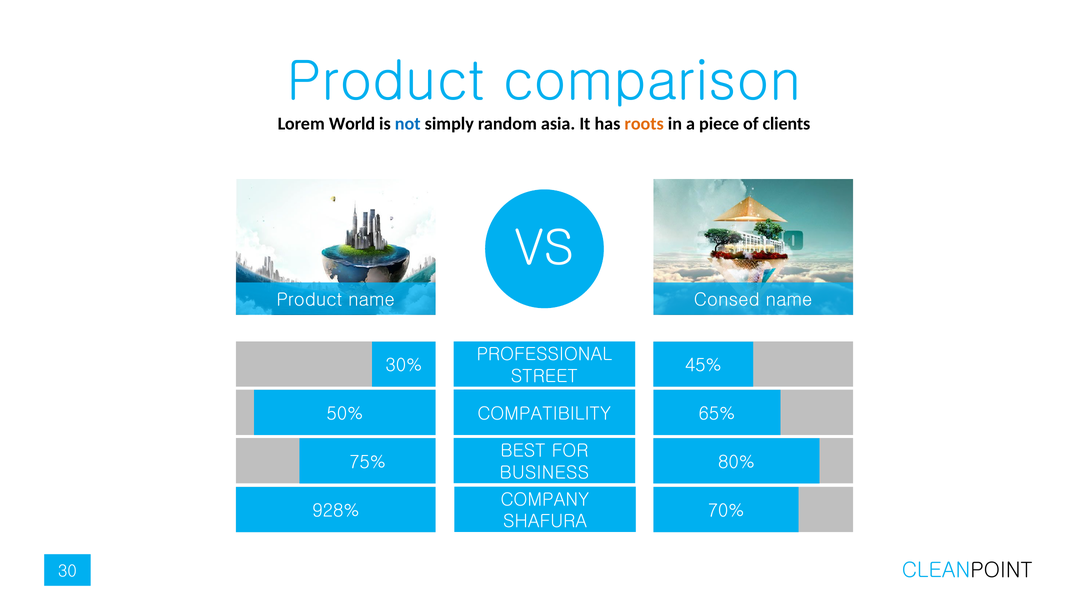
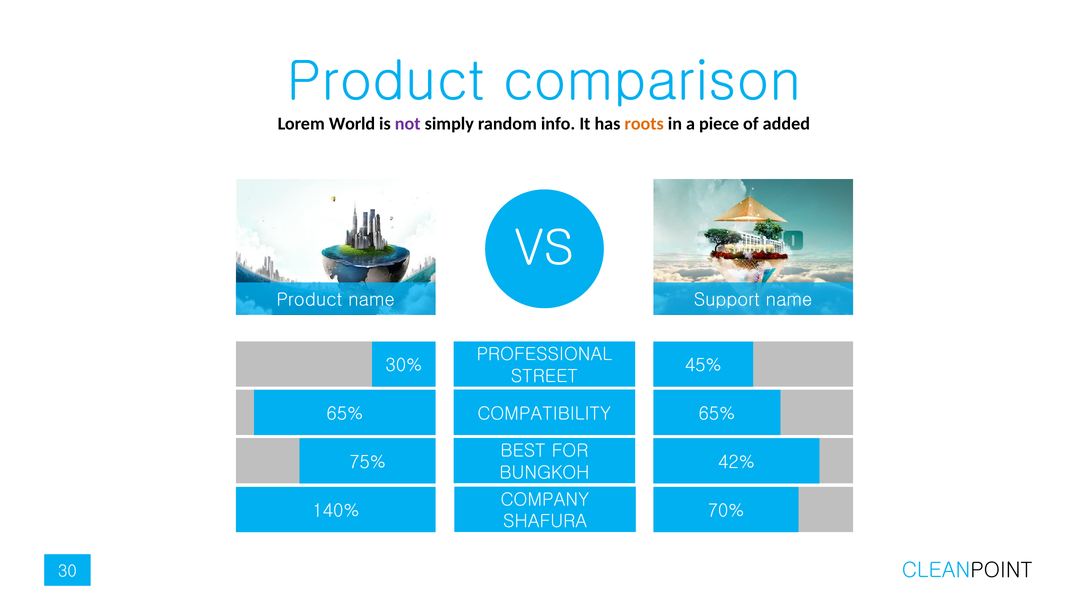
not colour: blue -> purple (408, 124)
asia: asia -> info (558, 124)
clients: clients -> added (786, 124)
Consed: Consed -> Support (727, 300)
50%: 50% -> 65% (345, 414)
80%: 80% -> 42% (736, 463)
BUSINESS: BUSINESS -> BUNGKOH (544, 473)
928%: 928% -> 140% (336, 511)
